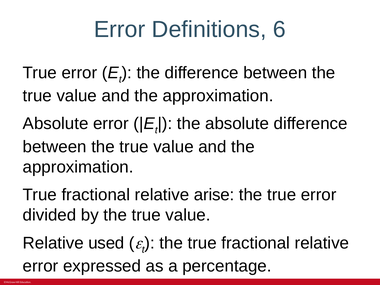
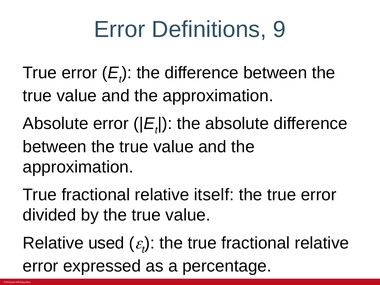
6: 6 -> 9 (279, 29)
arise: arise -> itself (214, 195)
